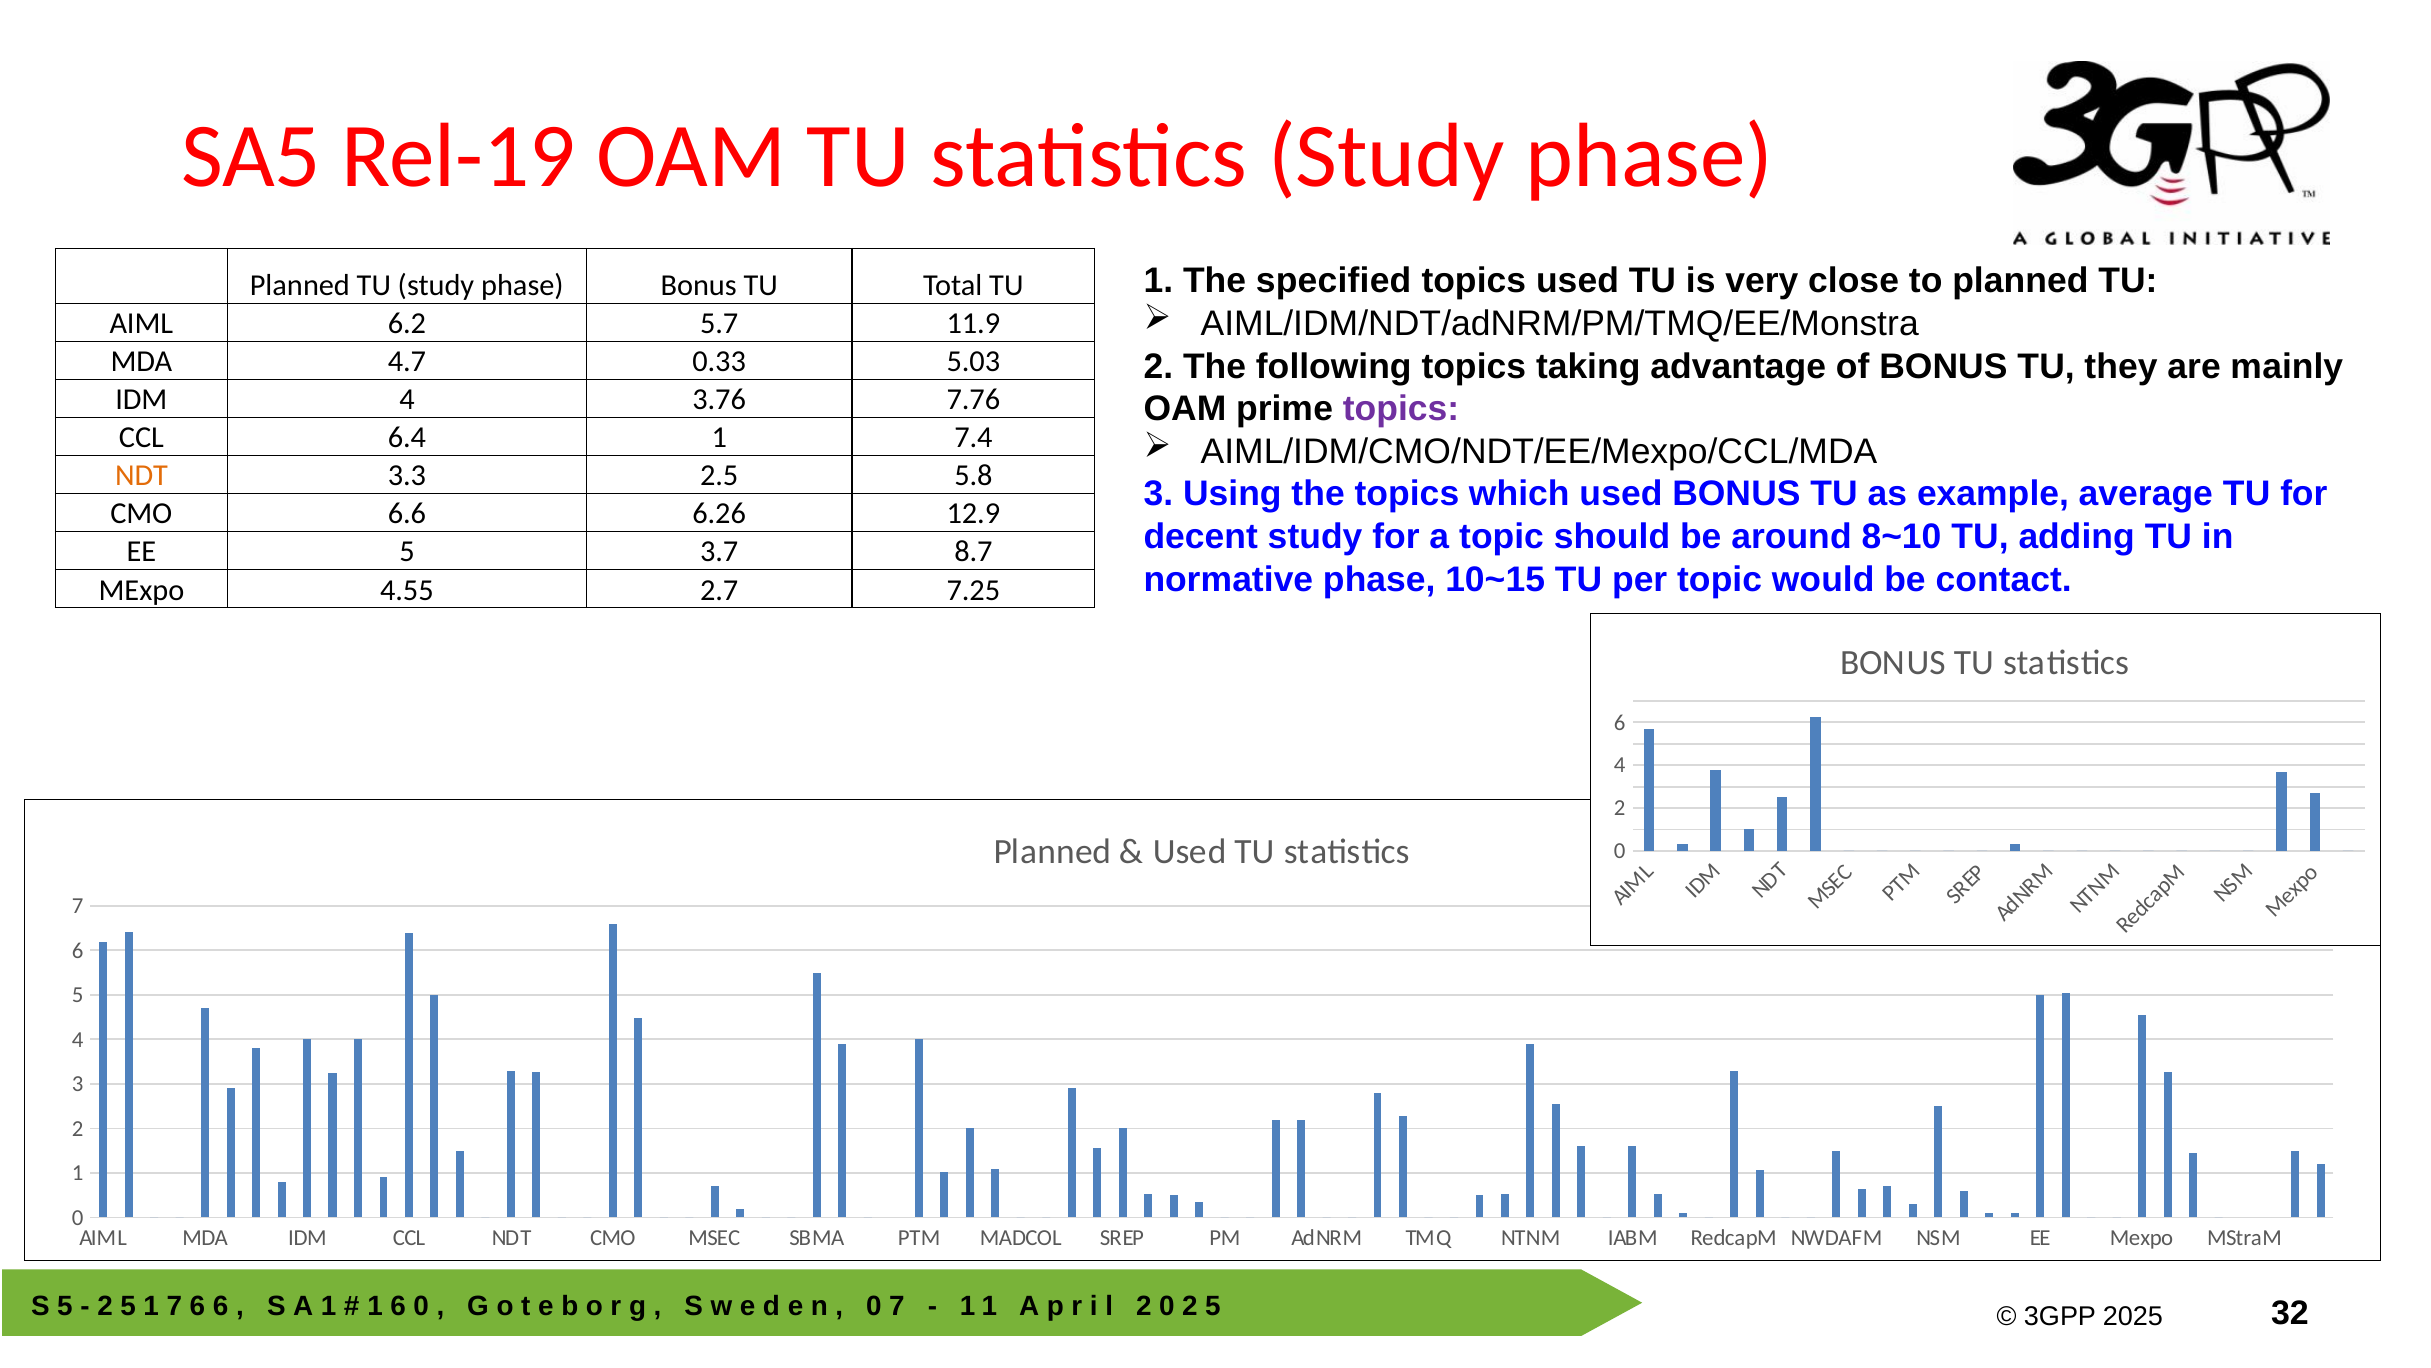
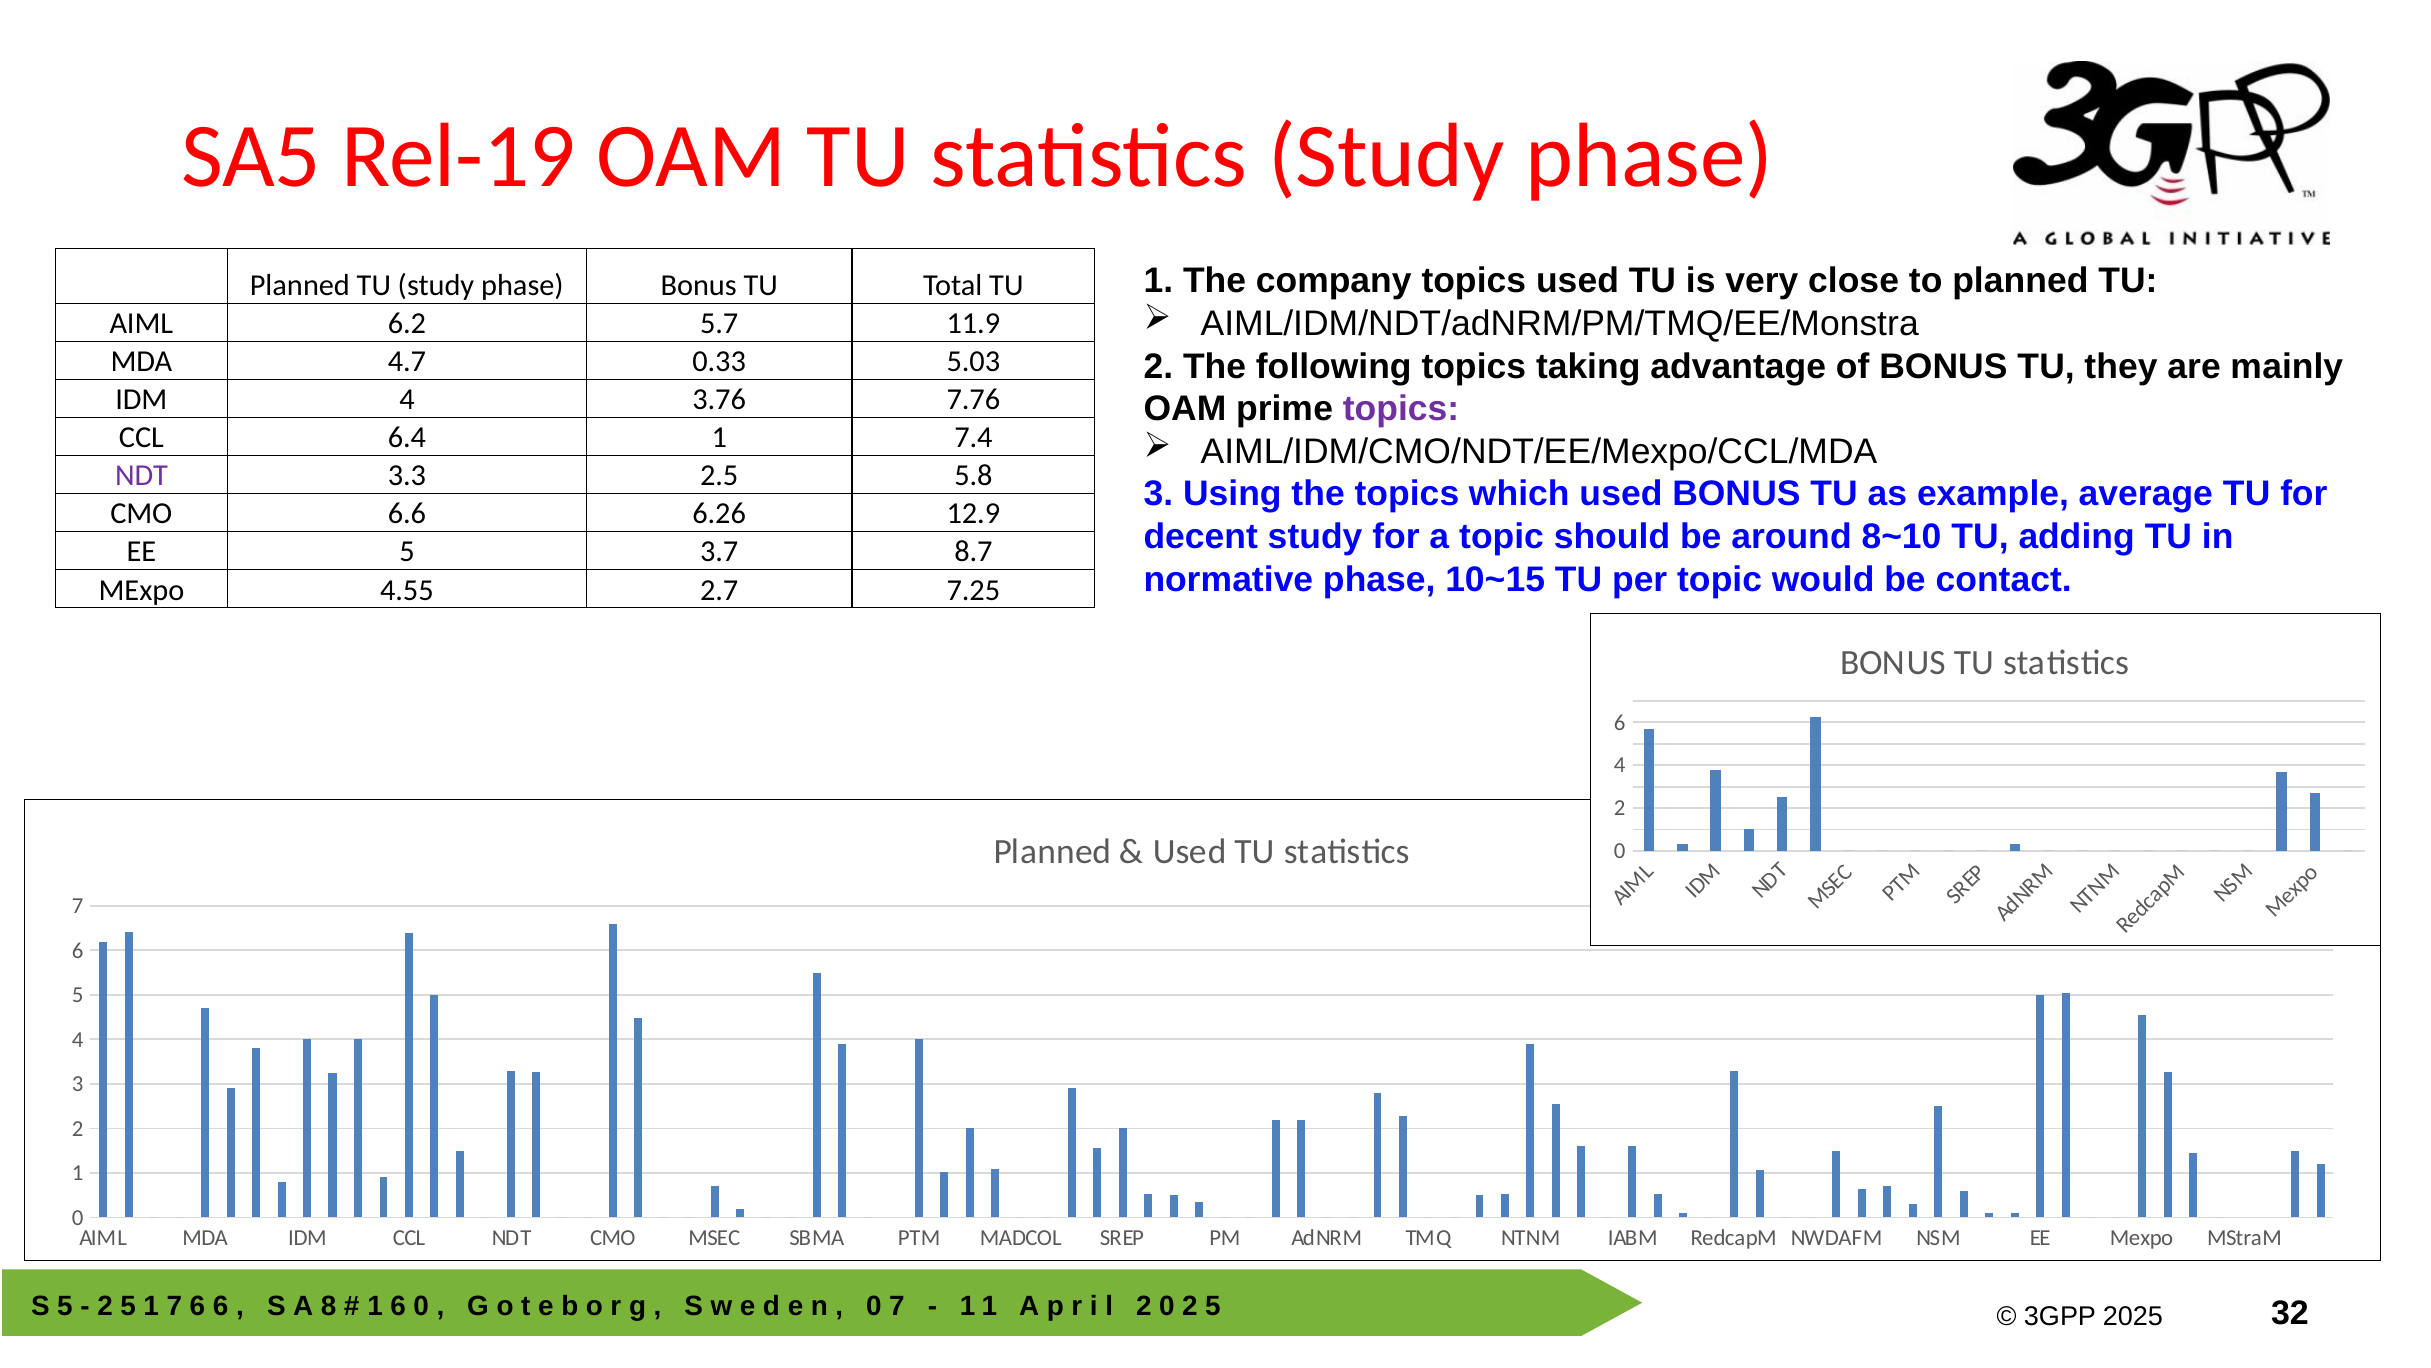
specified: specified -> company (1334, 281)
NDT colour: orange -> purple (142, 476)
A 1: 1 -> 8 (329, 1306)
